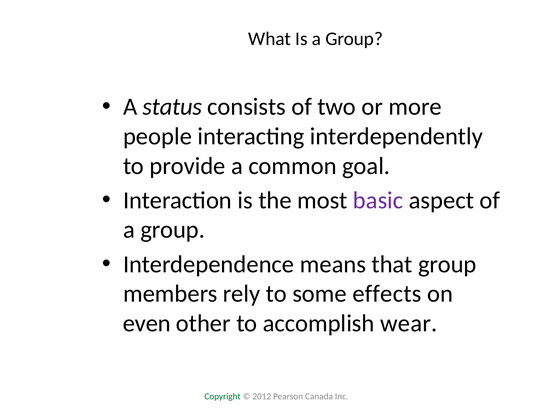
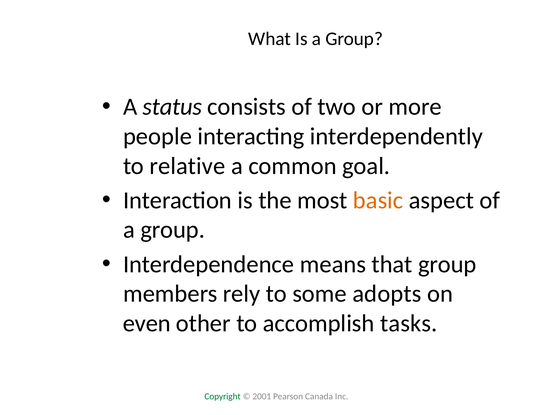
provide: provide -> relative (187, 166)
basic colour: purple -> orange (378, 200)
effects: effects -> adopts (387, 294)
wear: wear -> tasks (409, 323)
2012: 2012 -> 2001 (262, 396)
